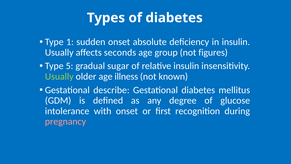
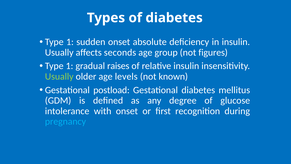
5: 5 -> 1 (70, 66)
sugar: sugar -> raises (118, 66)
illness: illness -> levels (126, 76)
describe: describe -> postload (111, 90)
pregnancy colour: pink -> light blue (65, 121)
